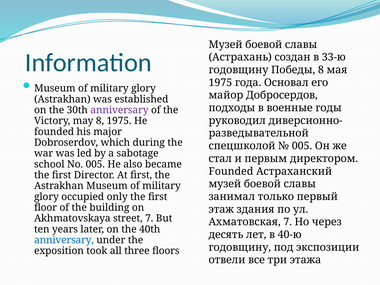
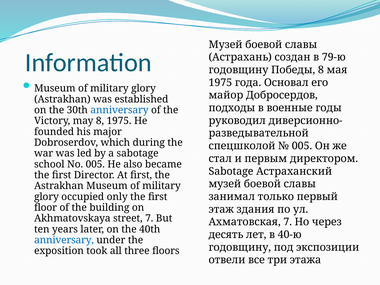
33-ю: 33-ю -> 79-ю (334, 57)
anniversary colour: purple -> blue (119, 110)
Founded: Founded -> Sabotage (231, 171)
